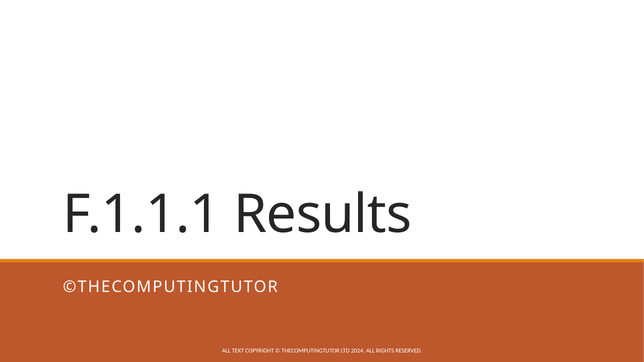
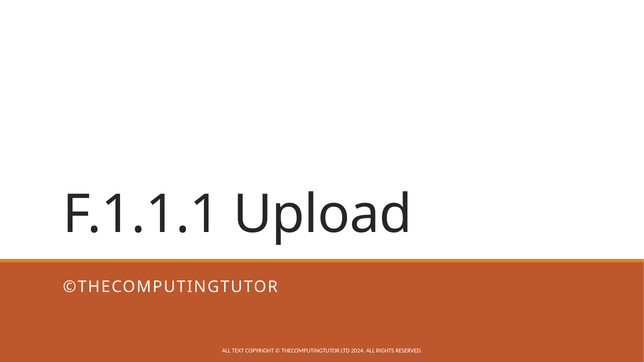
Results: Results -> Upload (323, 215)
